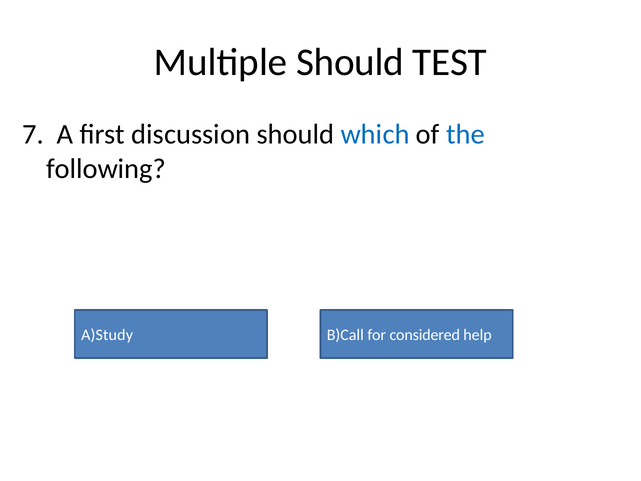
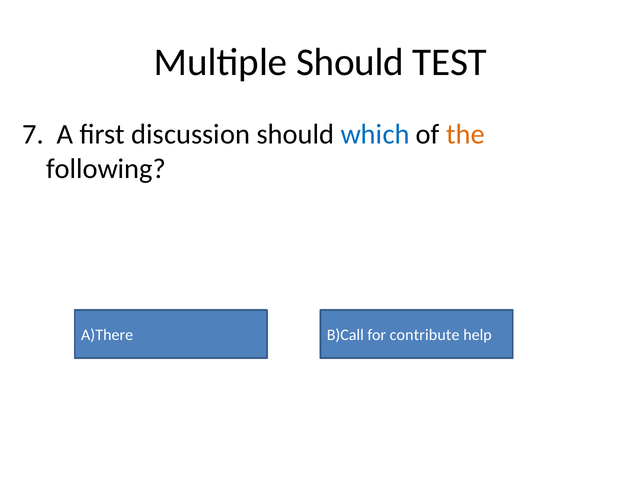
the colour: blue -> orange (465, 134)
A)Study: A)Study -> A)There (107, 335)
considered: considered -> contribute (425, 335)
